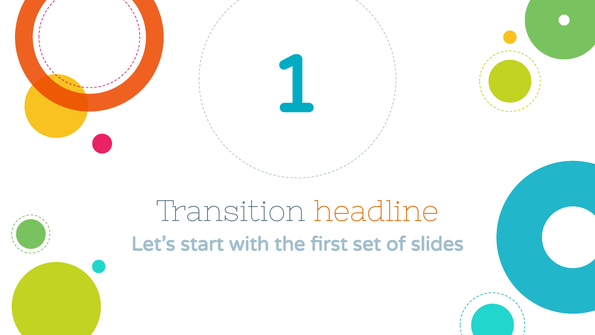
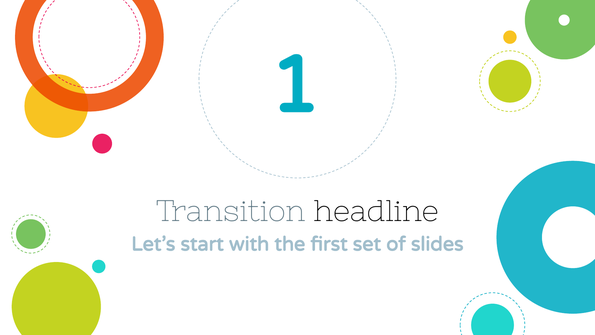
headline colour: orange -> black (376, 211)
